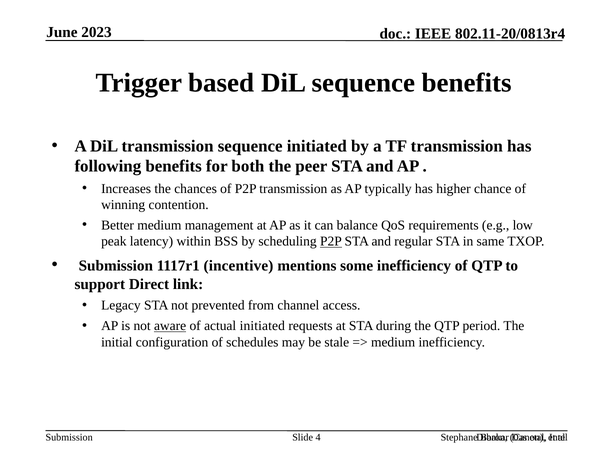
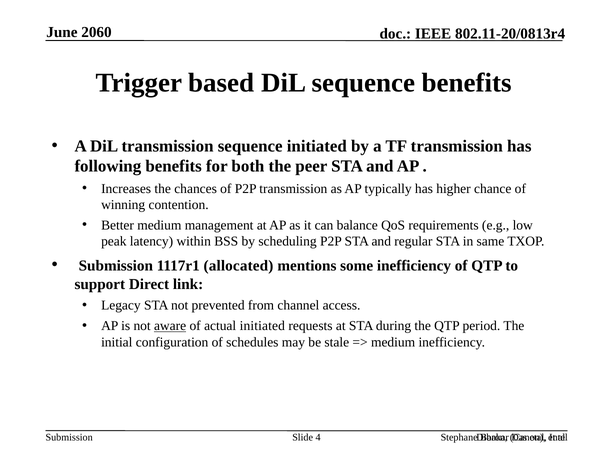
2023: 2023 -> 2060 (96, 32)
P2P underline: present -> none (331, 241)
incentive: incentive -> allocated (238, 266)
